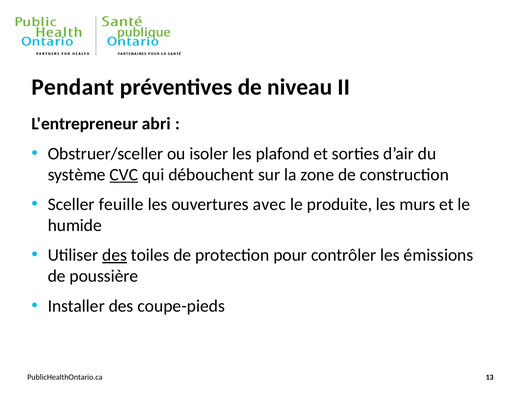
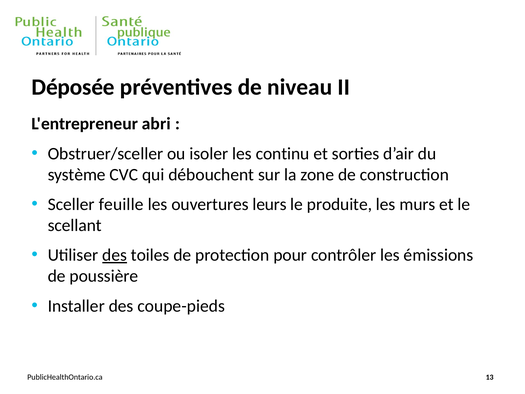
Pendant: Pendant -> Déposée (73, 87)
plafond: plafond -> continu (283, 153)
CVC underline: present -> none (124, 174)
avec: avec -> leurs (270, 204)
humide: humide -> scellant (75, 225)
